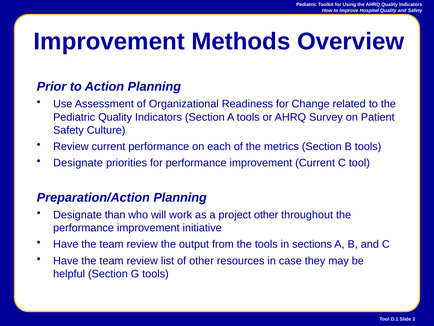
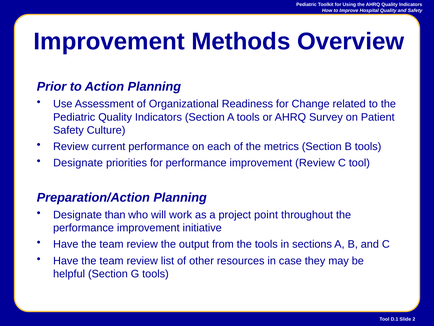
improvement Current: Current -> Review (315, 163)
project other: other -> point (266, 215)
